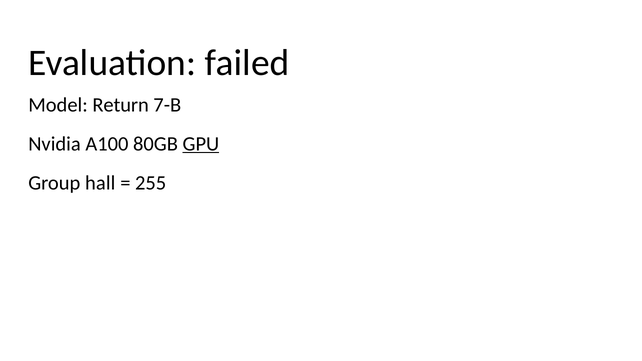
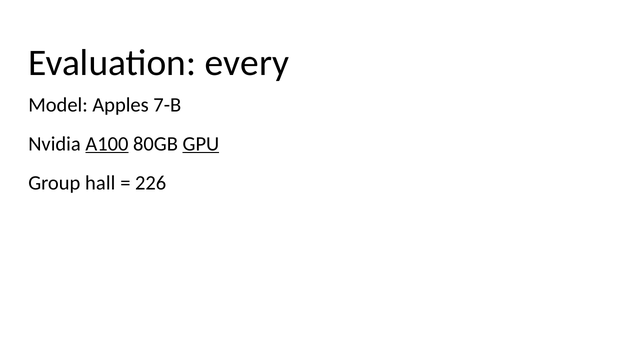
failed: failed -> every (247, 63)
Return: Return -> Apples (121, 105)
A100 underline: none -> present (107, 144)
255: 255 -> 226 (151, 183)
